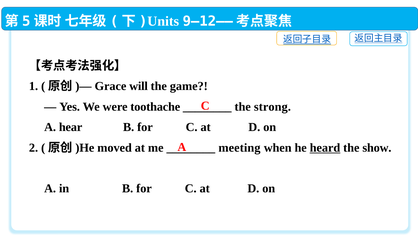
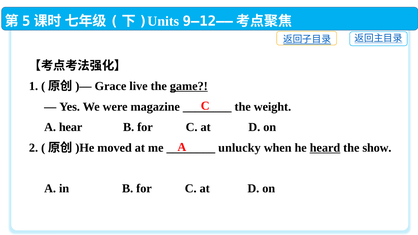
will: will -> live (139, 86)
game underline: none -> present (189, 86)
toothache: toothache -> magazine (155, 107)
strong: strong -> weight (272, 107)
meeting: meeting -> unlucky (239, 148)
